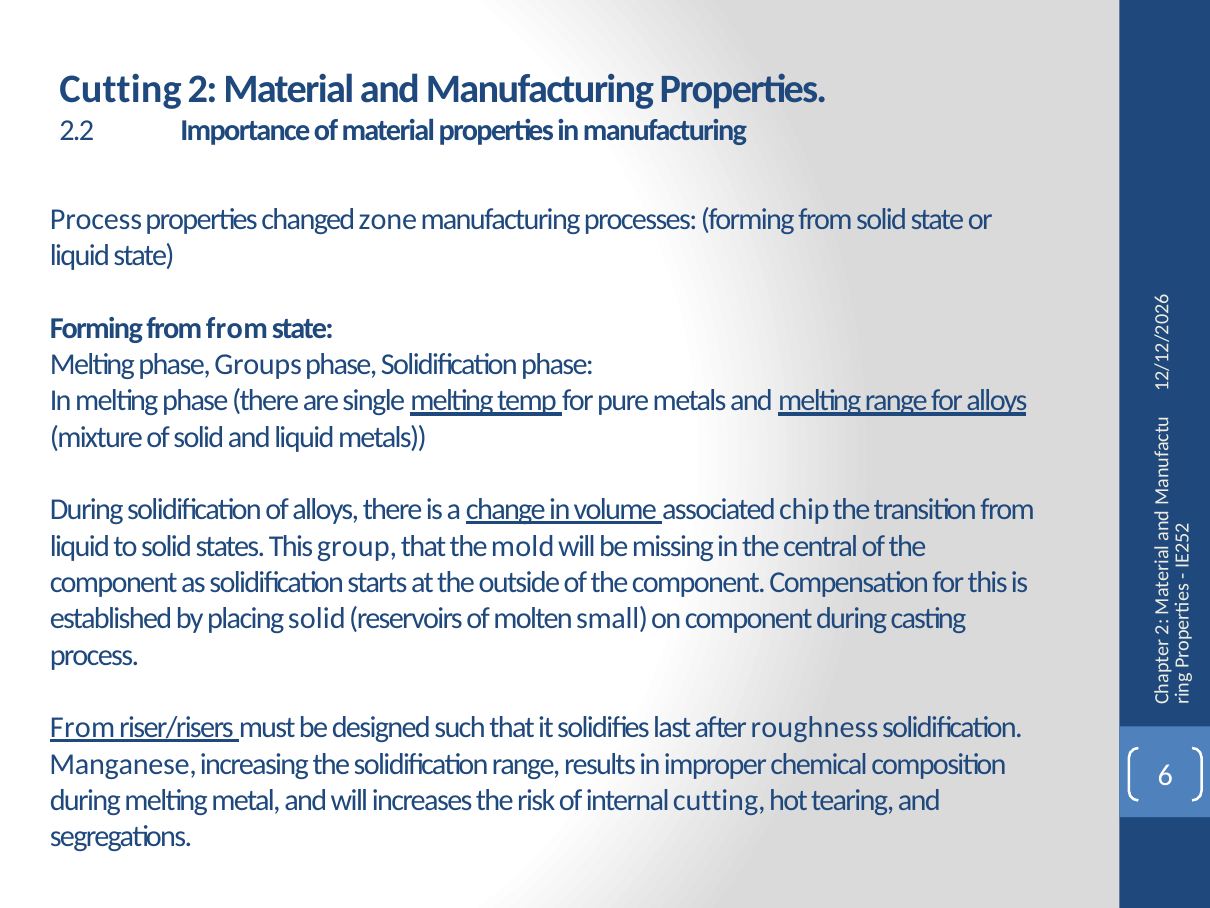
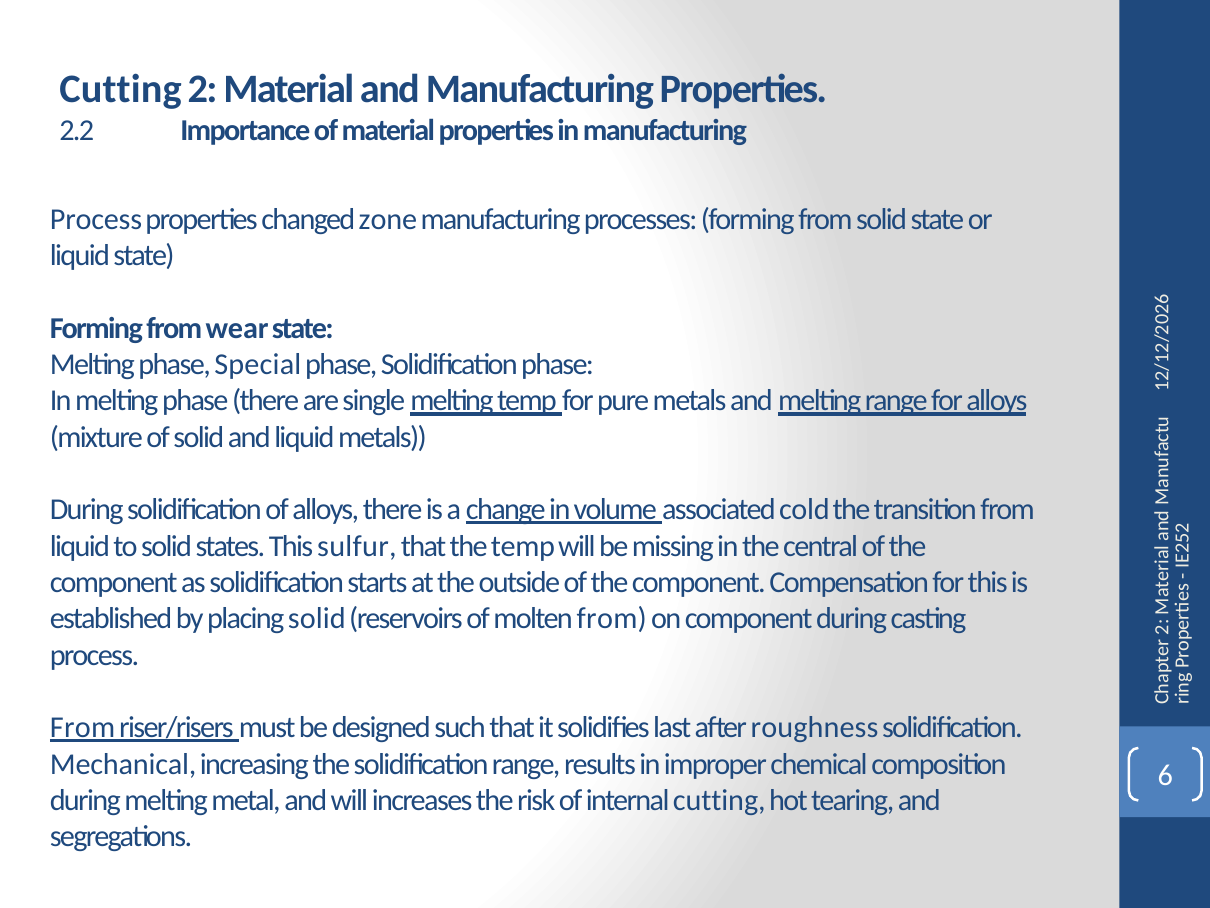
from from: from -> wear (237, 328)
Groups: Groups -> Special (258, 364)
chip: chip -> cold (804, 510)
group: group -> sulfur (357, 546)
the mold: mold -> temp (523, 546)
molten small: small -> from (612, 618)
Manganese: Manganese -> Mechanical (123, 764)
